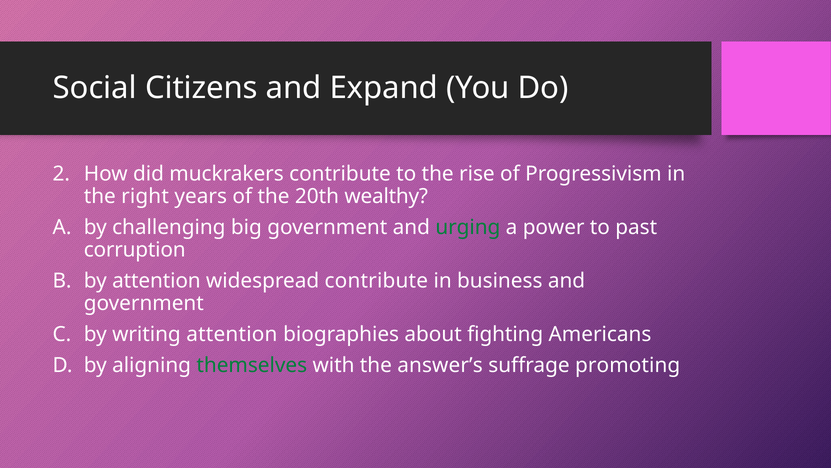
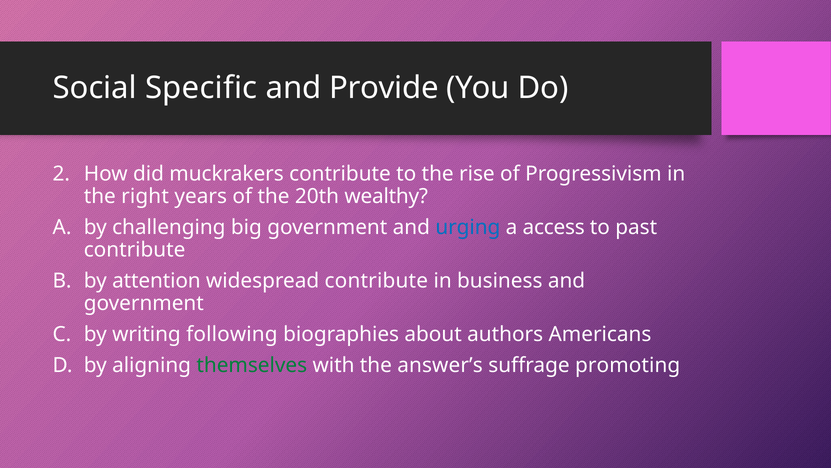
Citizens: Citizens -> Specific (201, 88)
Expand: Expand -> Provide (384, 88)
urging colour: green -> blue (468, 227)
power: power -> access (554, 227)
corruption: corruption -> contribute (135, 249)
writing attention: attention -> following (232, 334)
fighting: fighting -> authors (505, 334)
